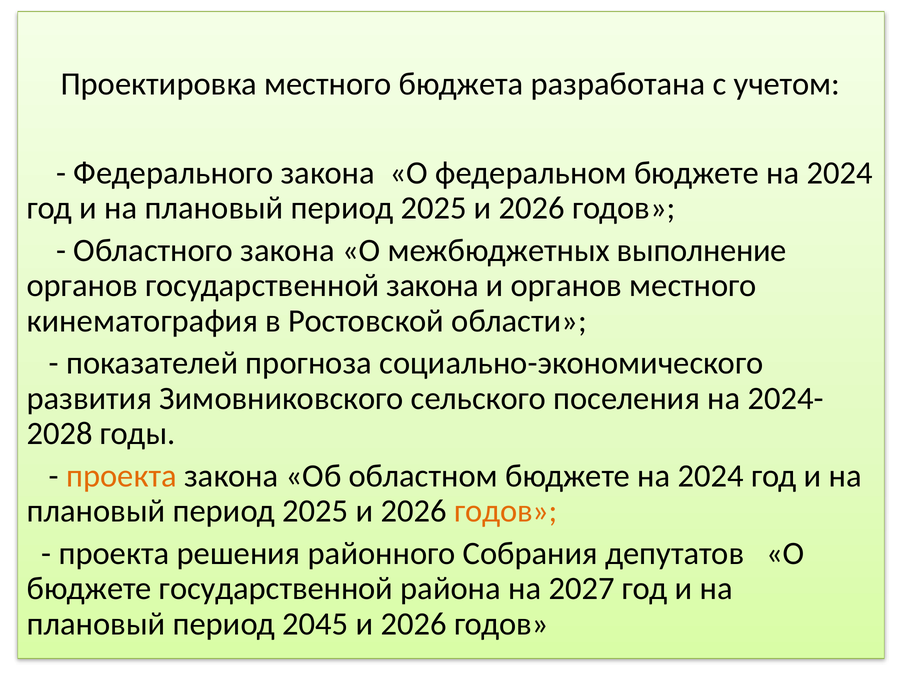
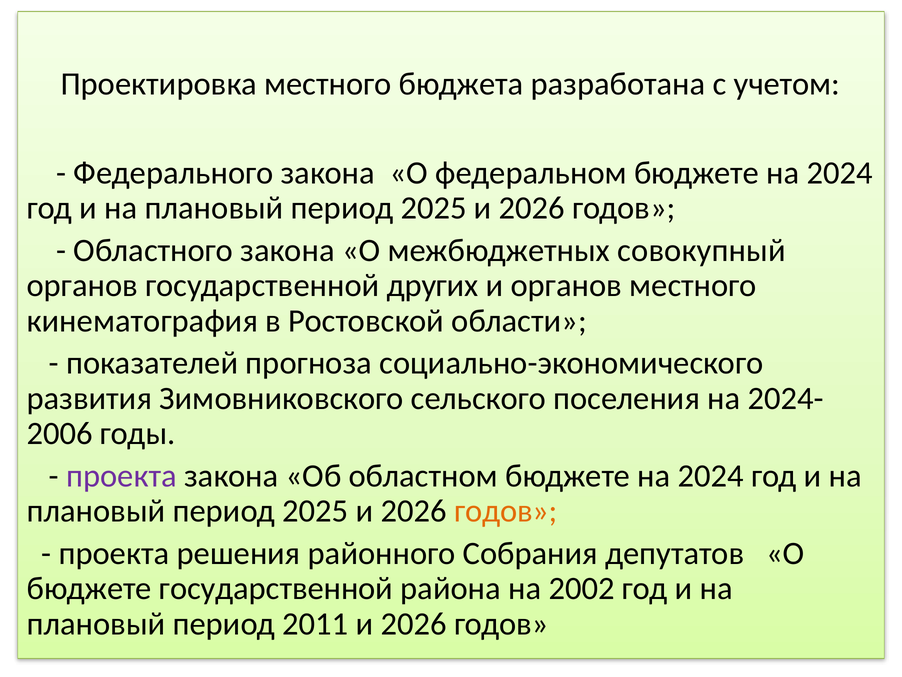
выполнение: выполнение -> совокупный (702, 250)
государственной закона: закона -> других (433, 285)
2028: 2028 -> 2006 (60, 433)
проекта colour: orange -> purple (121, 476)
2027: 2027 -> 2002 (582, 588)
2045: 2045 -> 2011 (315, 623)
